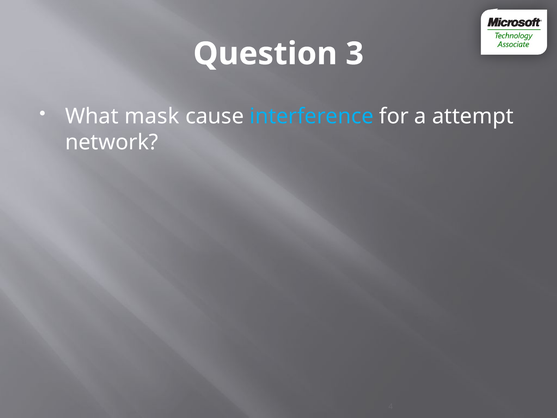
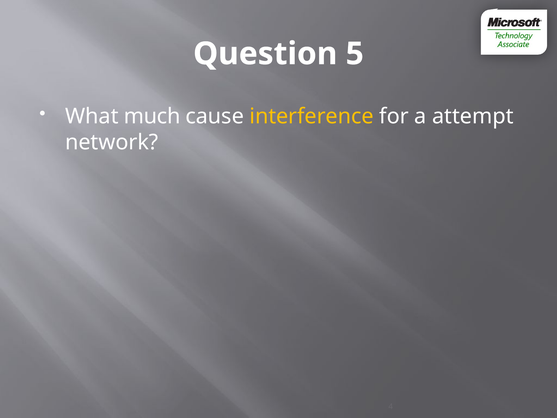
3: 3 -> 5 (355, 54)
mask: mask -> much (152, 116)
interference colour: light blue -> yellow (312, 116)
